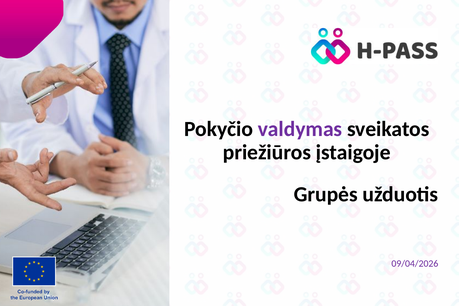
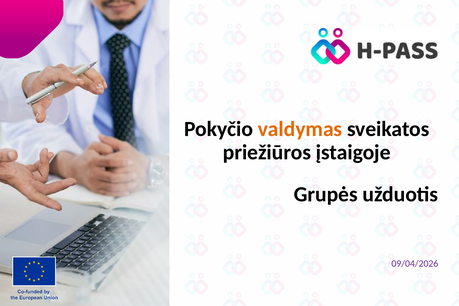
valdymas colour: purple -> orange (300, 129)
